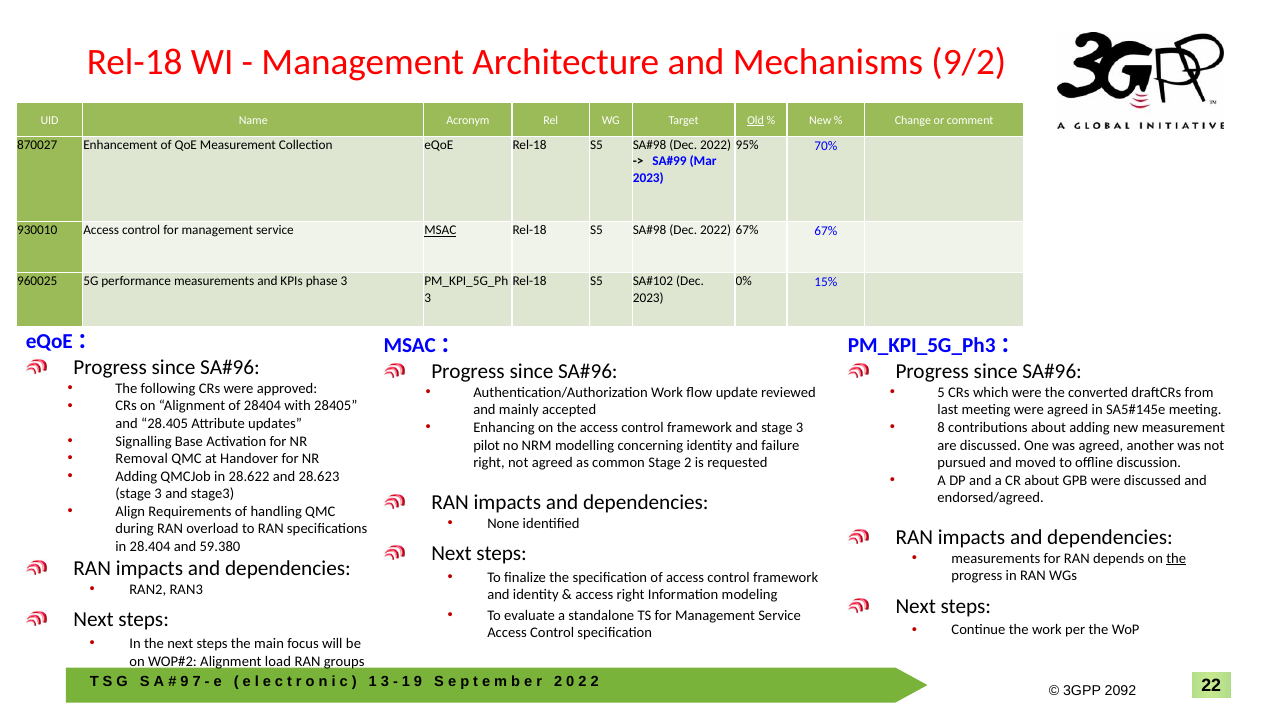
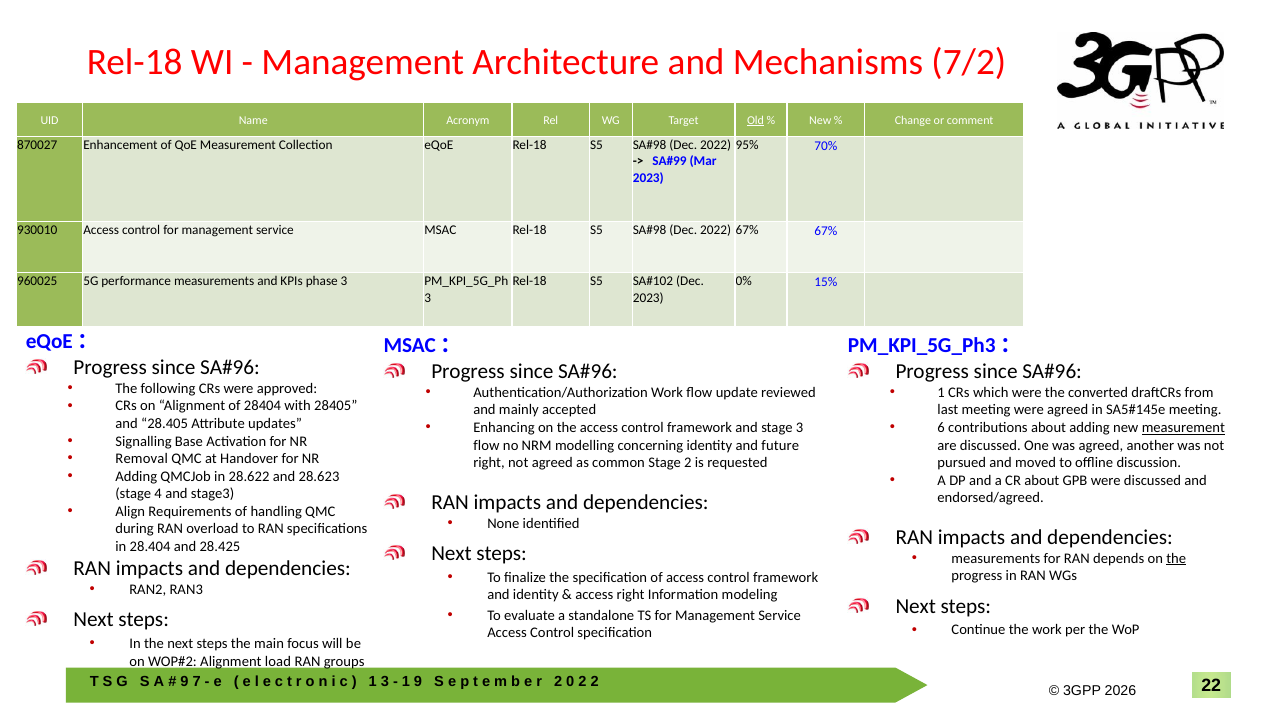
9/2: 9/2 -> 7/2 (969, 62)
MSAC underline: present -> none (440, 231)
5: 5 -> 1 (941, 393)
8: 8 -> 6 (941, 428)
measurement underline: none -> present (1183, 428)
pilot: pilot -> flow (486, 445)
failure: failure -> future (780, 445)
3: 3 -> 4 (158, 494)
59.380: 59.380 -> 28.425 (220, 547)
2092: 2092 -> 2026 (1120, 691)
